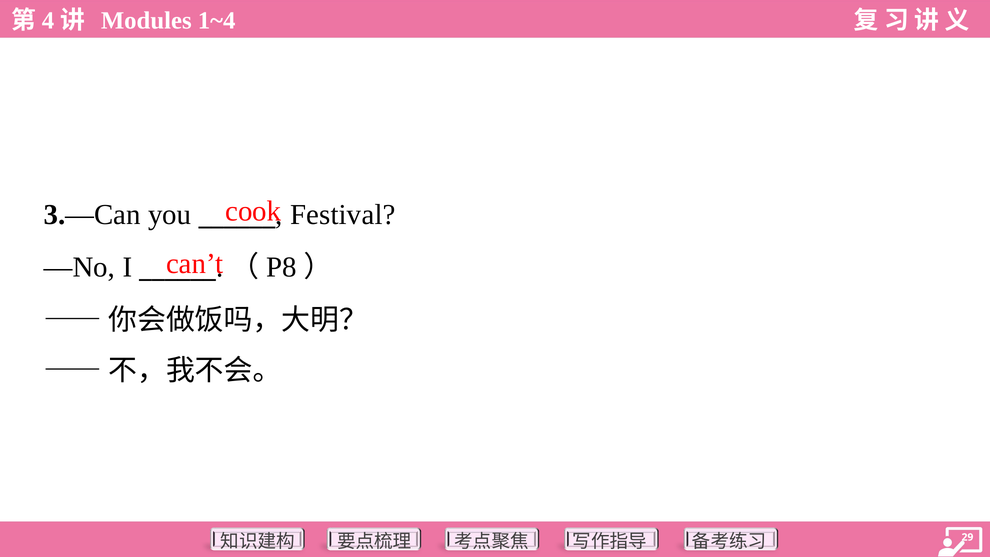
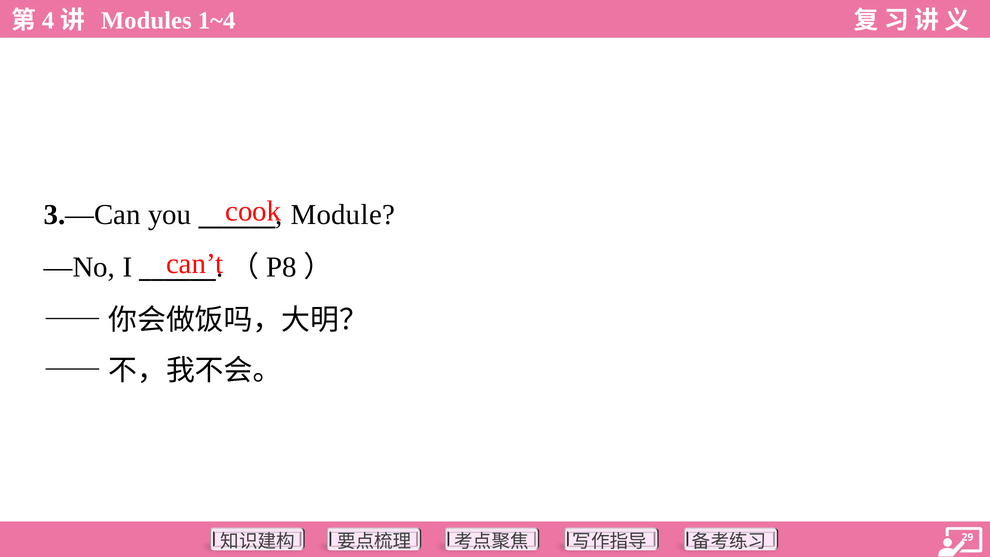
Festival: Festival -> Module (343, 215)
